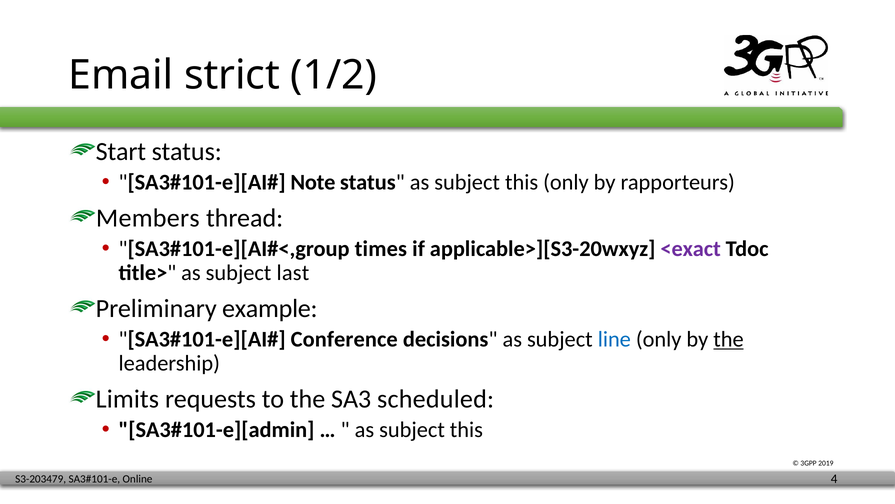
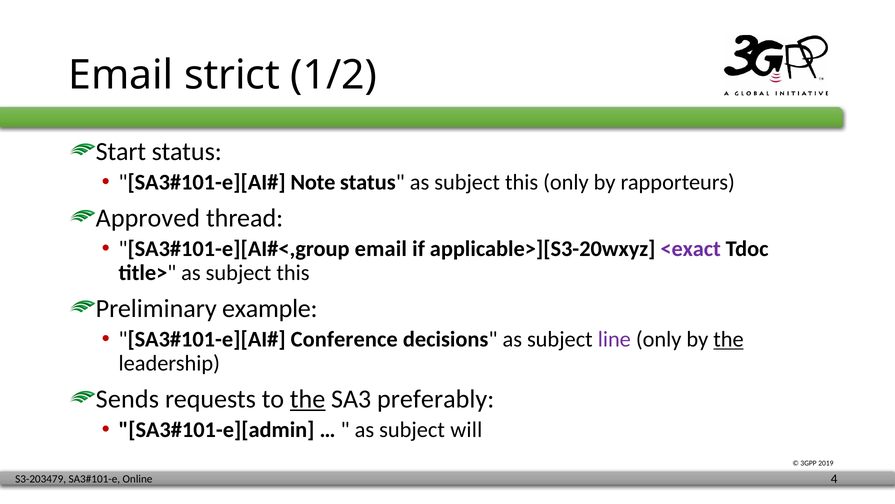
Members: Members -> Approved (148, 218)
times: times -> email (381, 249)
title> as subject last: last -> this (293, 273)
line colour: blue -> purple (614, 339)
Limits: Limits -> Sends (127, 399)
the underline: none -> present (308, 399)
scheduled: scheduled -> preferably (436, 399)
this: this -> will (466, 429)
